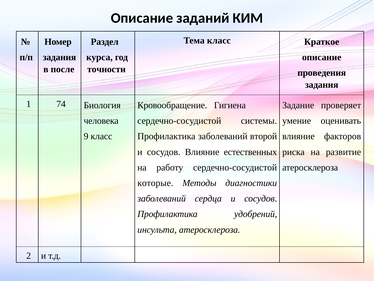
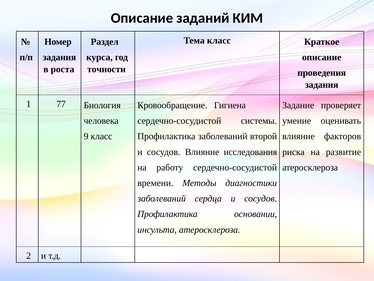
после: после -> роста (62, 69)
74: 74 -> 77 (61, 104)
естественных: естественных -> исследования (250, 152)
которые: которые -> времени (155, 183)
удобрений: удобрений -> основании (256, 214)
